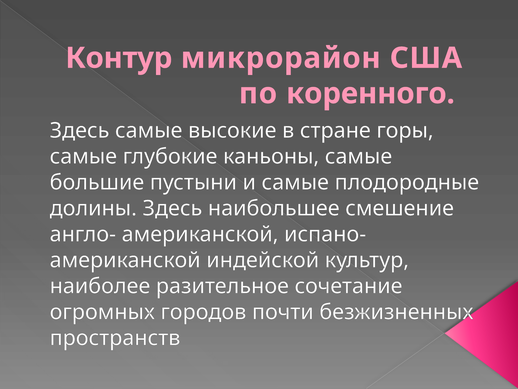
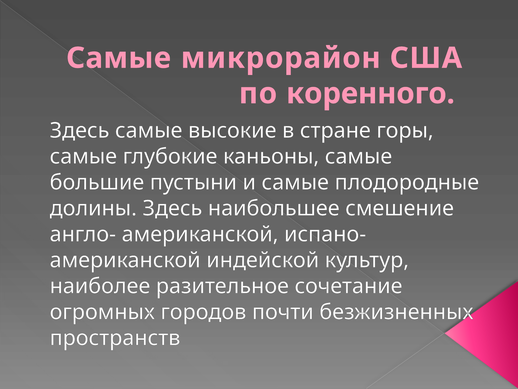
Контур: Контур -> Самые (119, 58)
